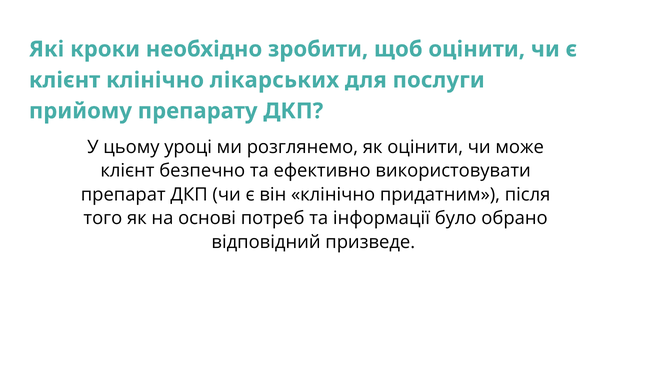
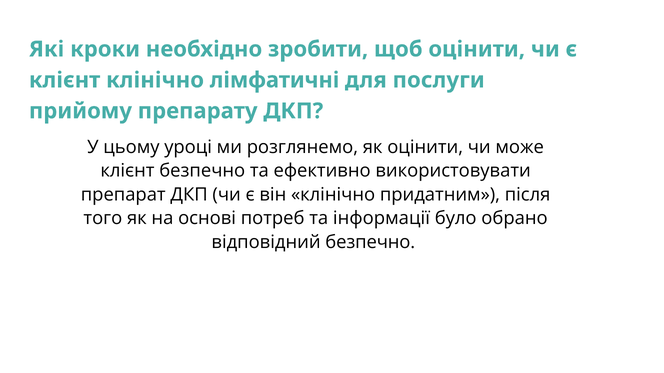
лікарських: лікарських -> лімфатичні (275, 80)
відповідний призведе: призведе -> безпечно (370, 242)
